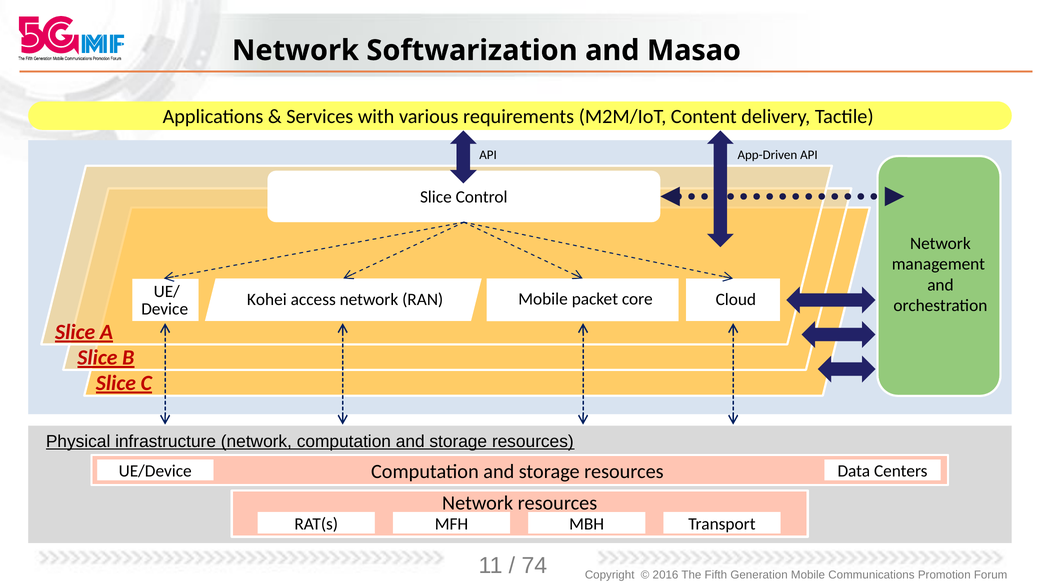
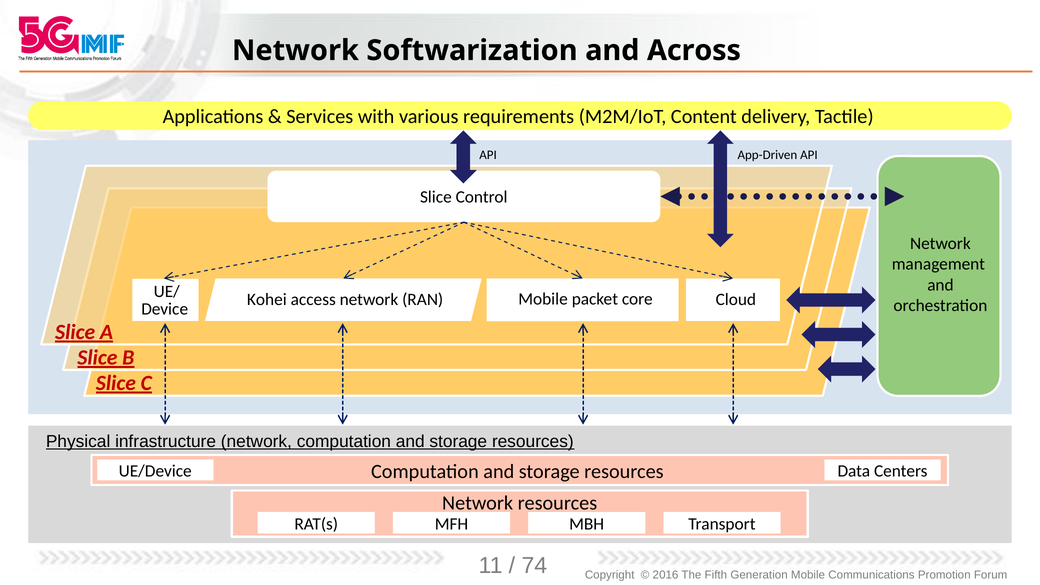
Masao: Masao -> Across (694, 50)
